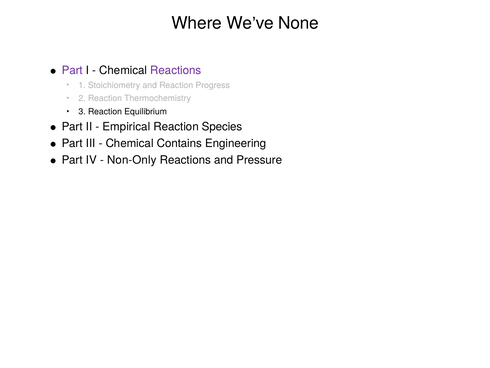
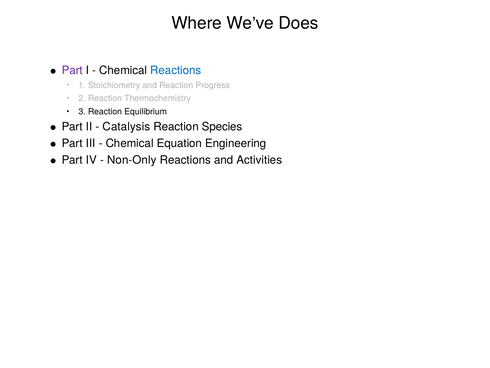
None: None -> Does (298, 23)
Reactions colour: purple -> blue (176, 70)
Empirical: Empirical -> Catalysis (126, 127)
Contains: Contains -> Equation (179, 143)
Pressure: Pressure -> Activities (259, 160)
